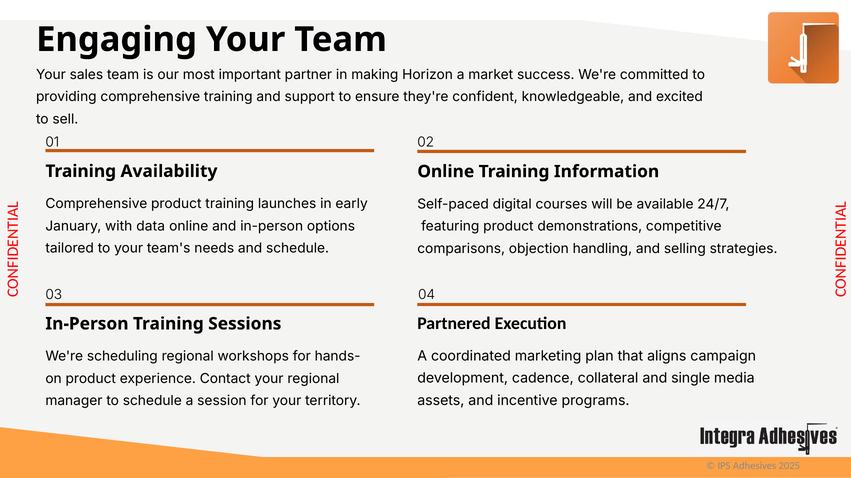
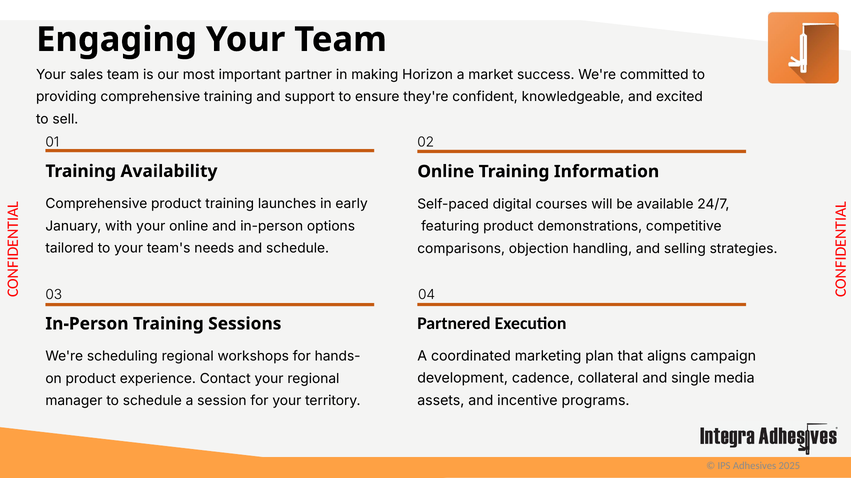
with data: data -> your (151, 226)
